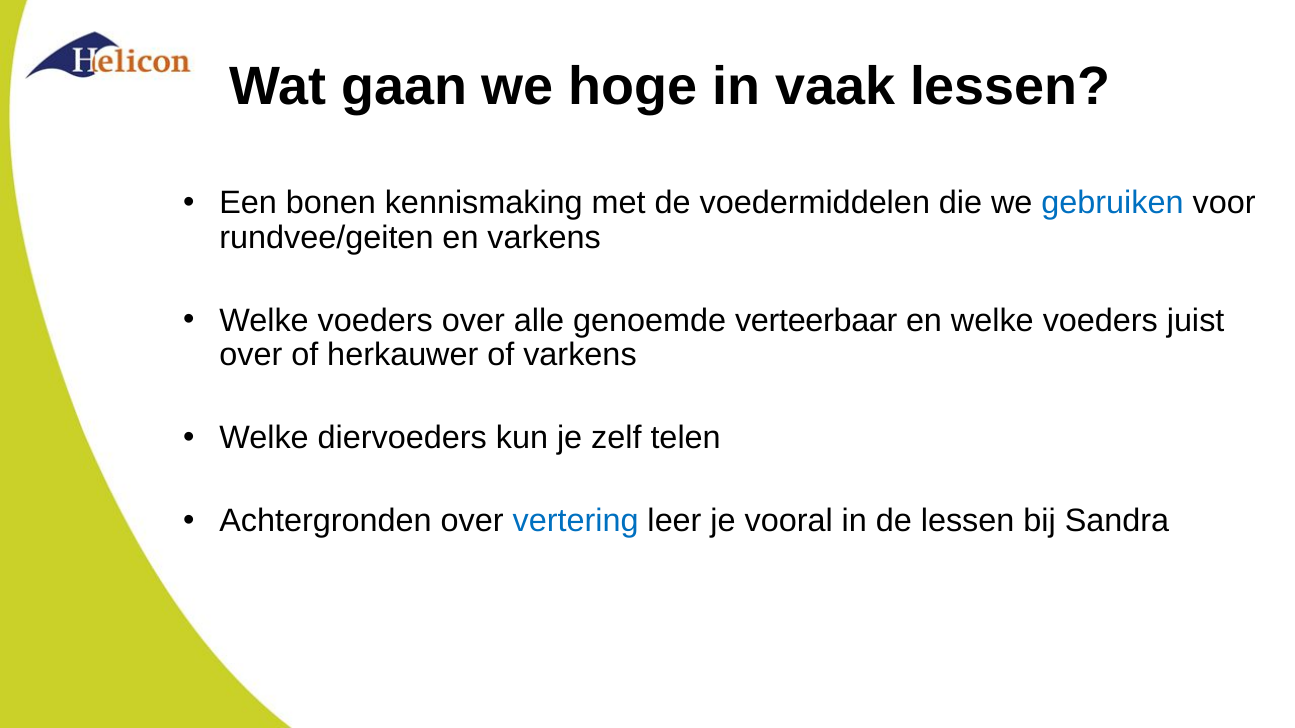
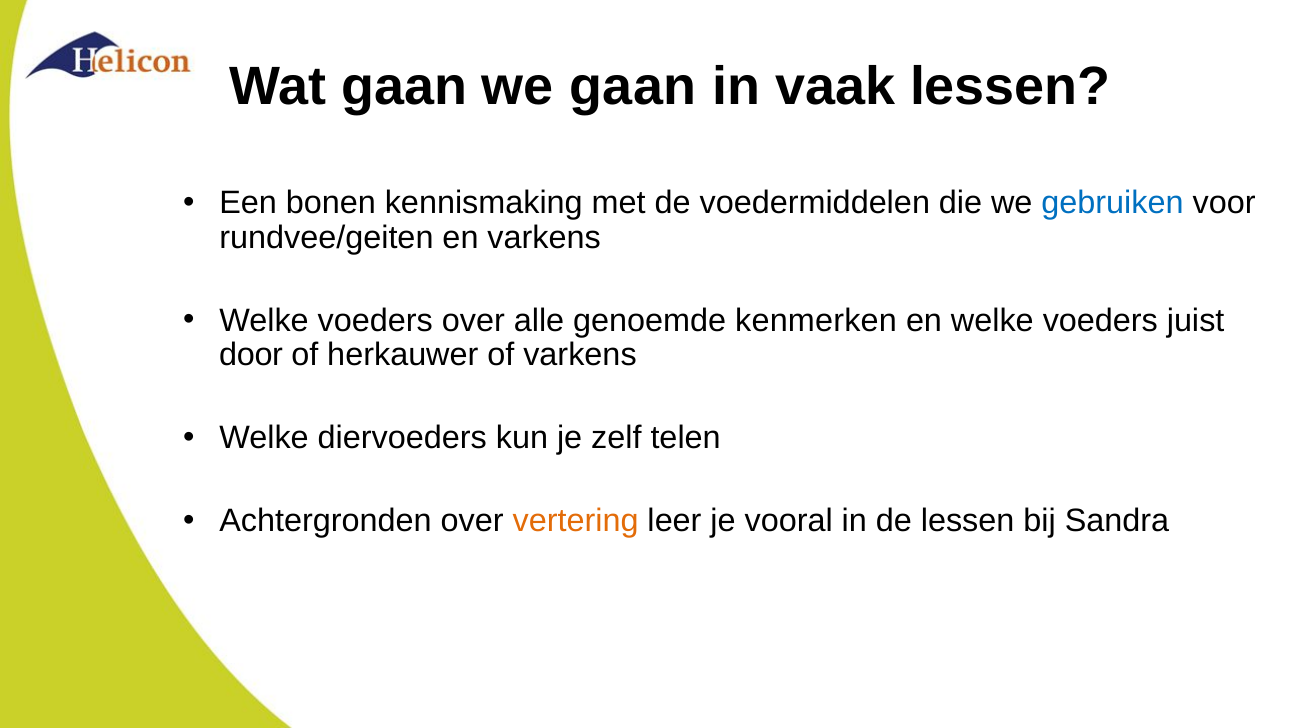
we hoge: hoge -> gaan (633, 87)
verteerbaar: verteerbaar -> kenmerken (816, 321)
over: over -> door (251, 356)
vertering colour: blue -> orange (576, 521)
